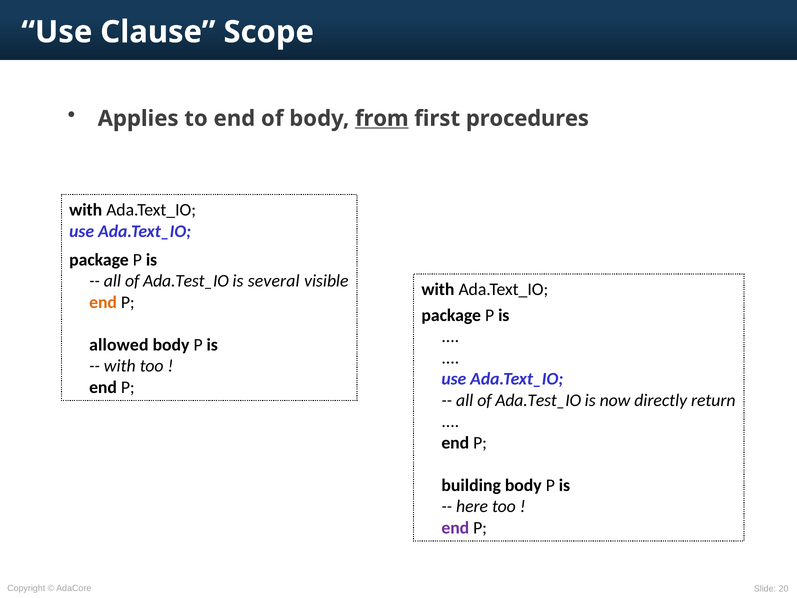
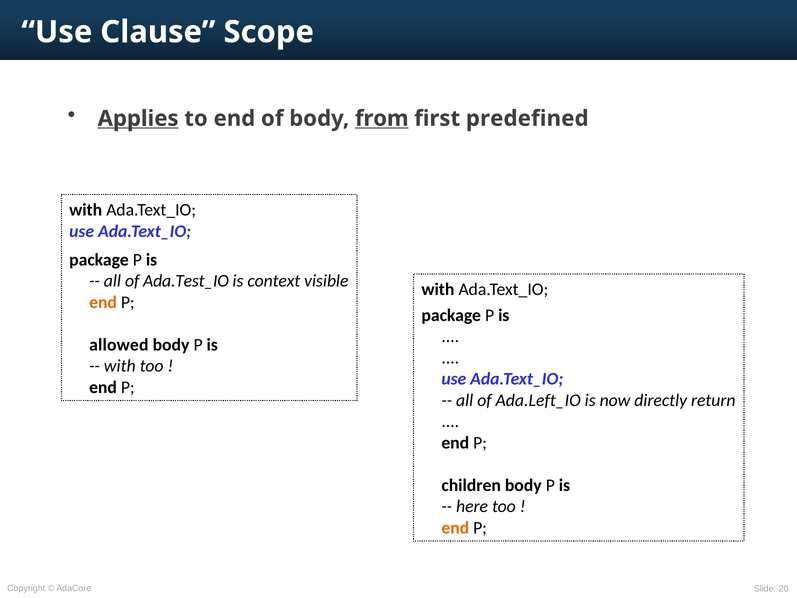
Applies underline: none -> present (138, 118)
procedures: procedures -> predefined (527, 118)
several: several -> context (274, 281)
Ada.Test_IO: Ada.Test_IO -> Ada.Left_IO (538, 400)
building: building -> children (471, 485)
end colour: purple -> orange (455, 528)
